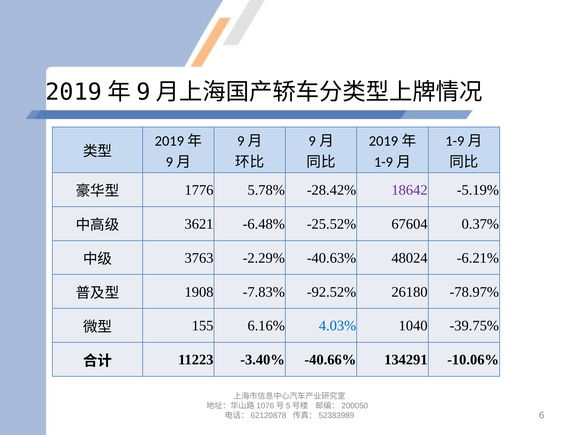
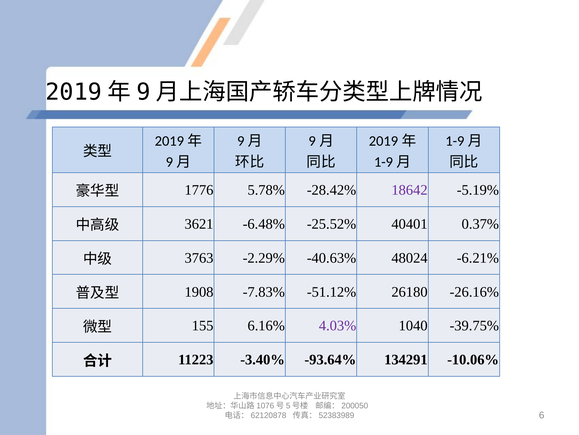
67604: 67604 -> 40401 (409, 224)
-92.52%: -92.52% -> -51.12% (332, 291)
-78.97%: -78.97% -> -26.16% (474, 291)
4.03% colour: blue -> purple (338, 325)
-40.66%: -40.66% -> -93.64% (330, 359)
